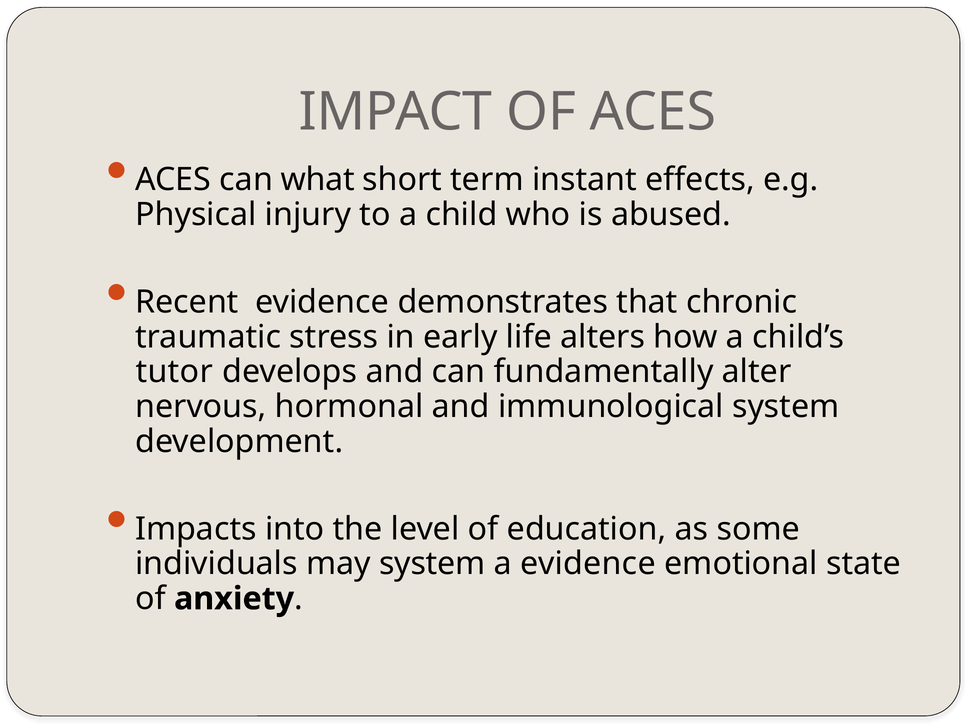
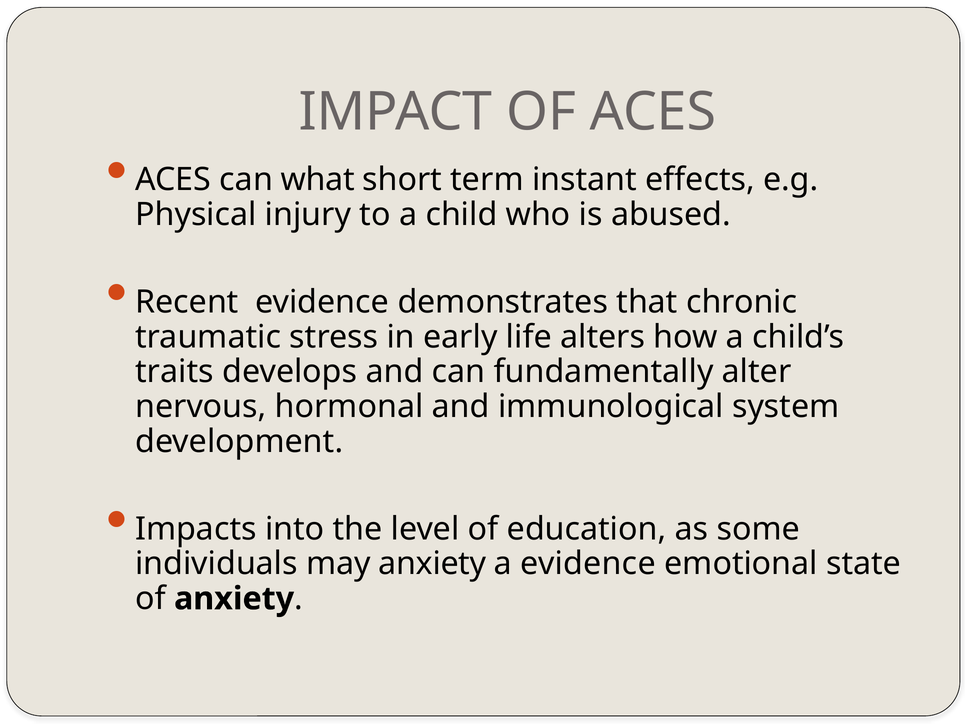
tutor: tutor -> traits (175, 371)
may system: system -> anxiety (432, 563)
